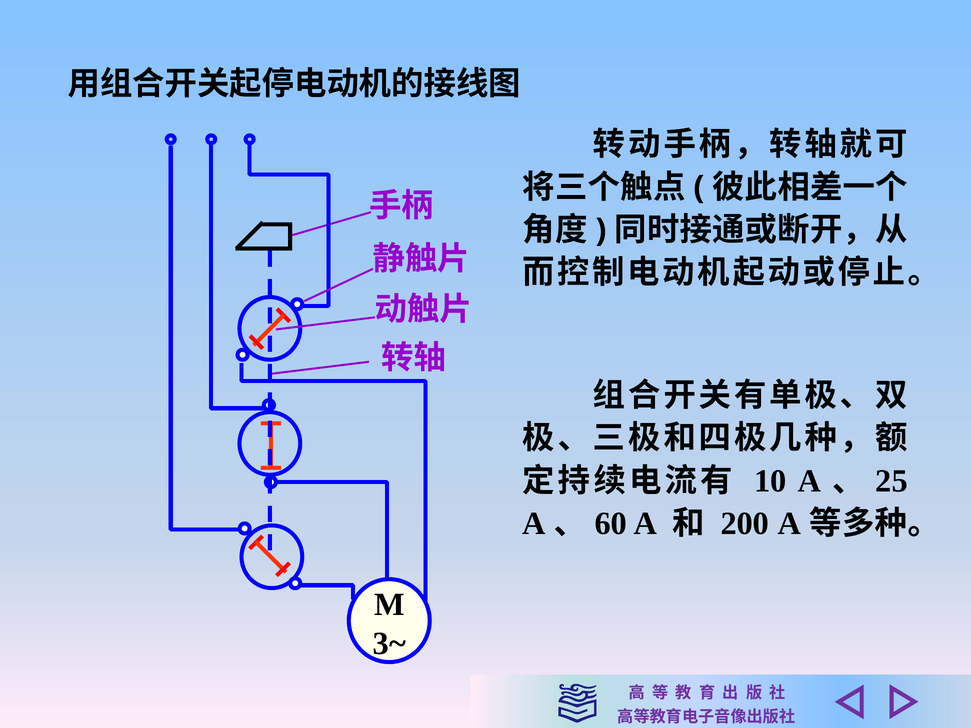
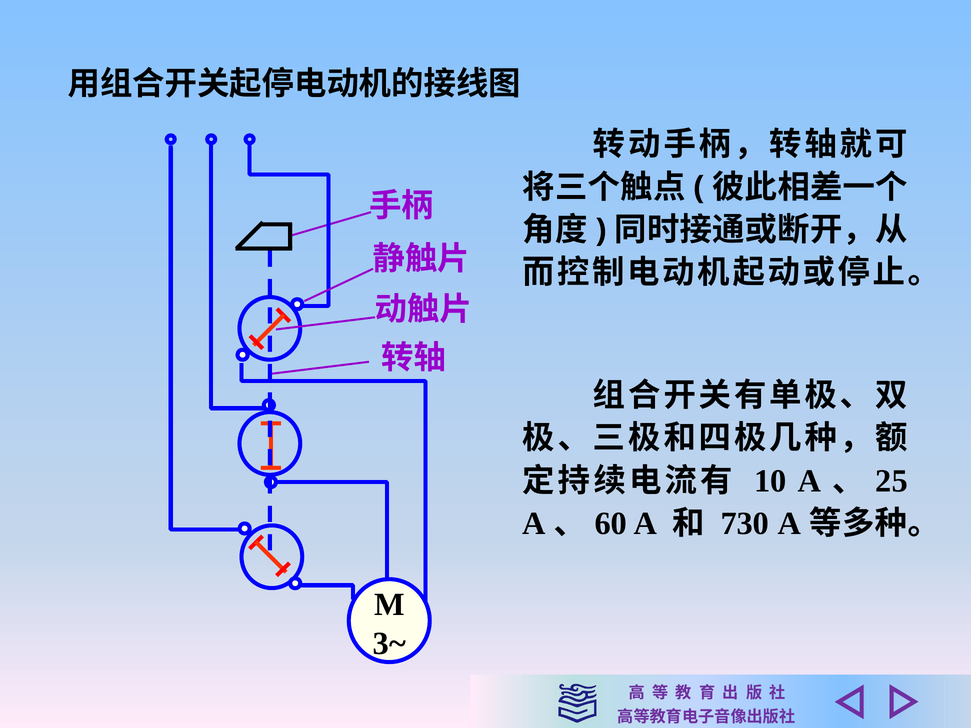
200: 200 -> 730 (745, 524)
